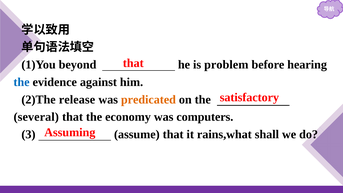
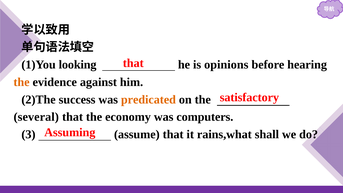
beyond: beyond -> looking (78, 65)
problem: problem -> opinions (226, 65)
the colour: blue -> orange (21, 82)
release: release -> success (77, 99)
